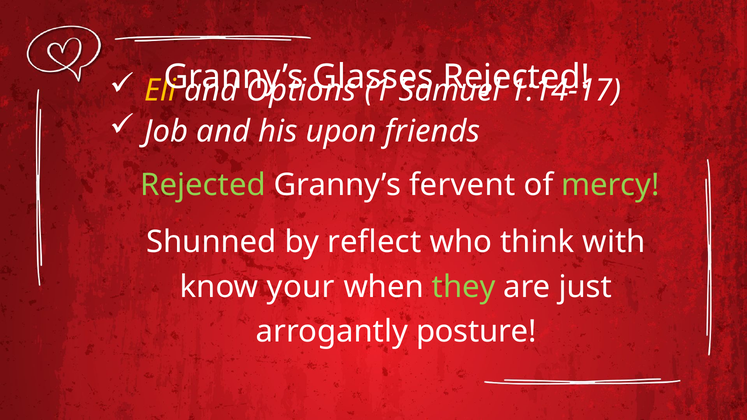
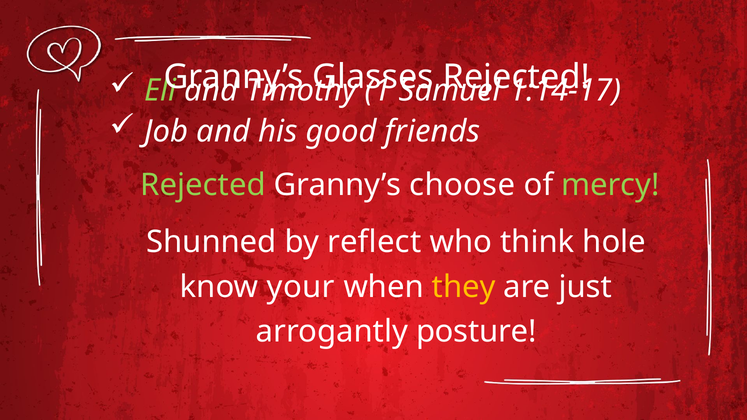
Eli colour: yellow -> light green (160, 90)
Options: Options -> Timothy (301, 90)
upon: upon -> good (341, 132)
fervent: fervent -> choose (462, 185)
with: with -> hole (614, 242)
they colour: light green -> yellow (464, 287)
